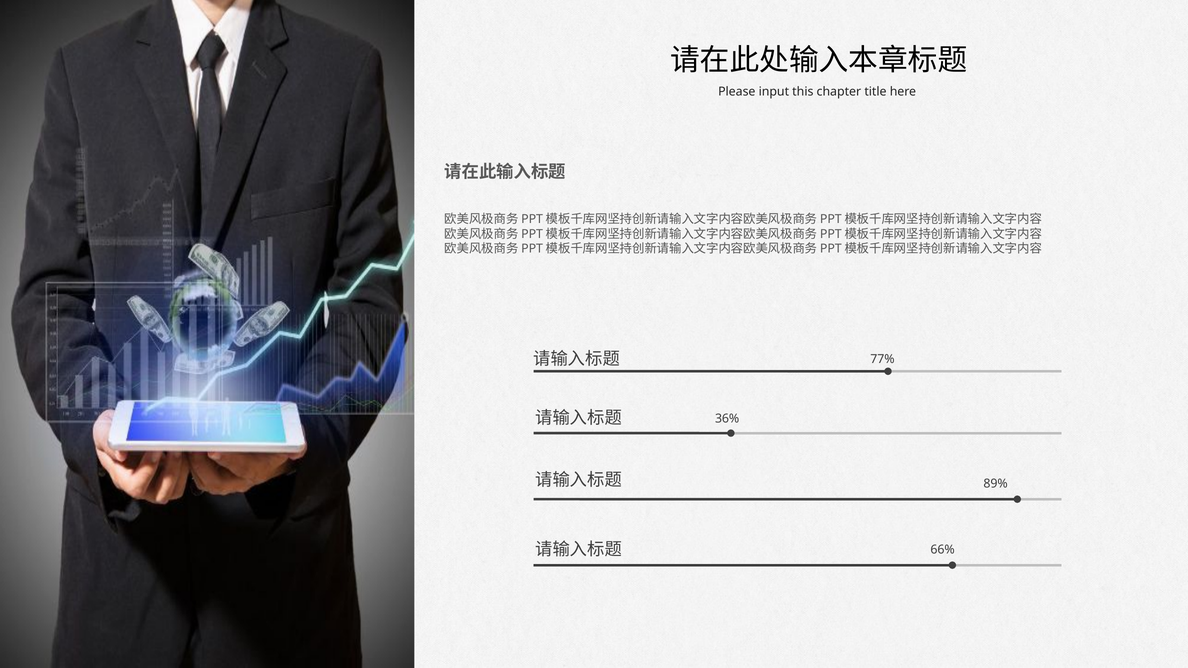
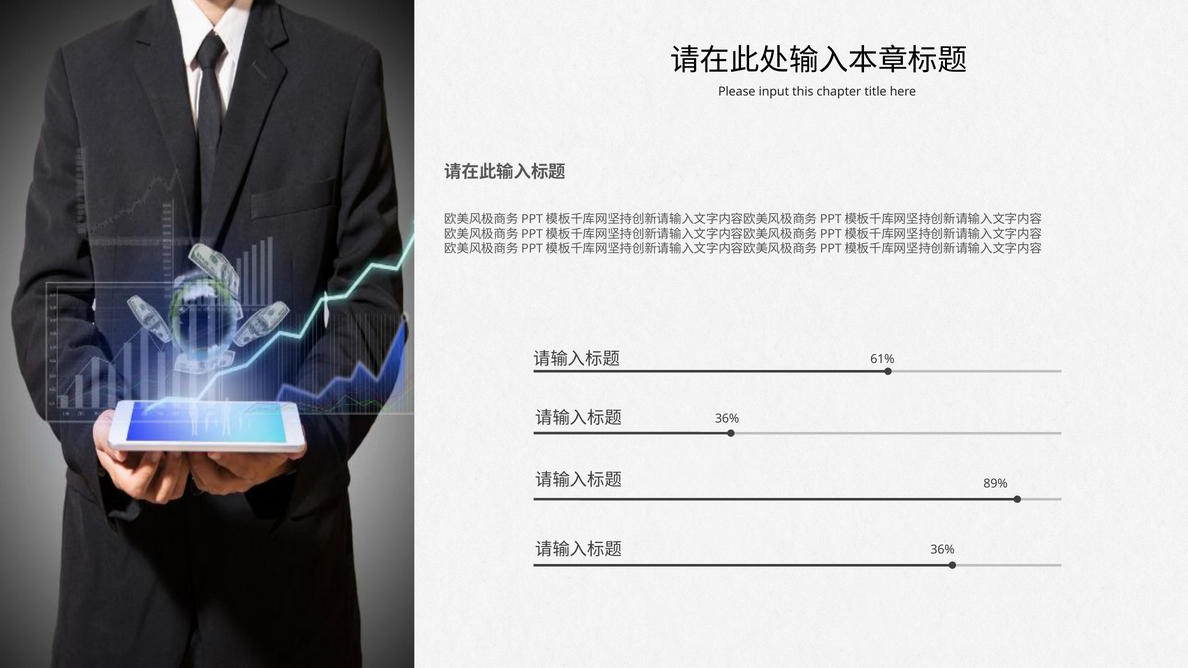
77%: 77% -> 61% (882, 359)
66%: 66% -> 36% (943, 550)
